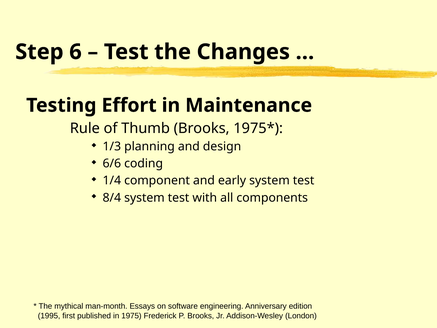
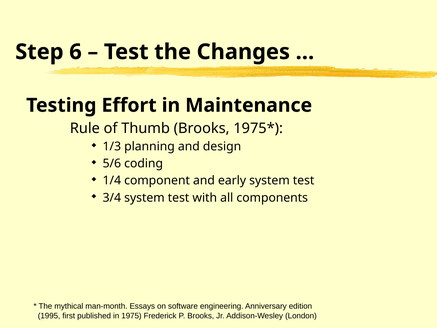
6/6: 6/6 -> 5/6 (112, 164)
8/4: 8/4 -> 3/4 (112, 198)
